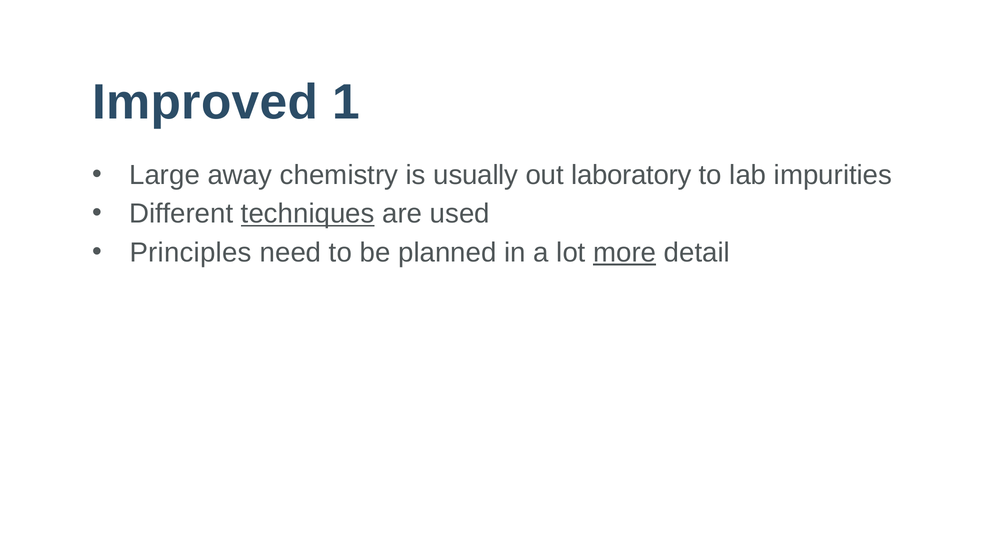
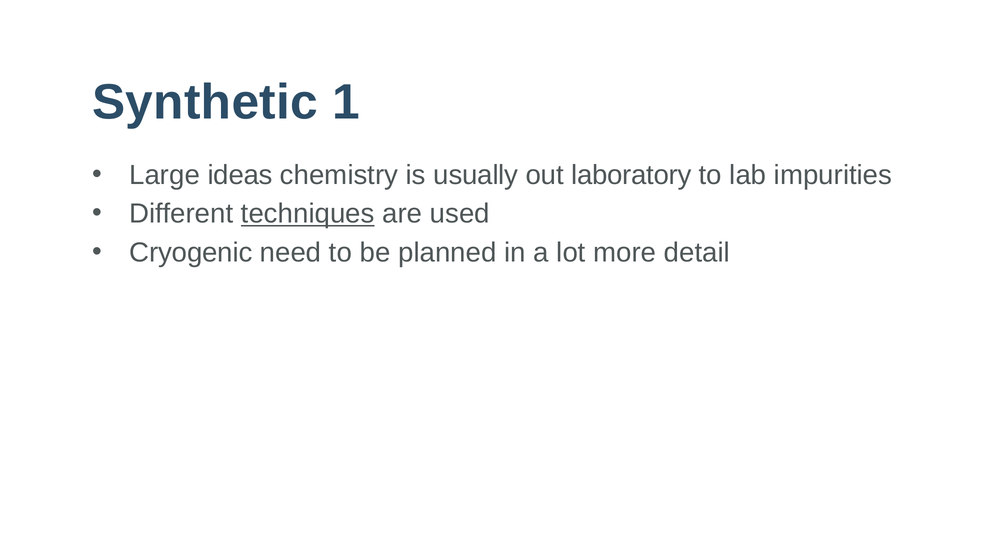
Improved: Improved -> Synthetic (205, 103)
away: away -> ideas (240, 175)
Principles: Principles -> Cryogenic (191, 253)
more underline: present -> none (625, 253)
